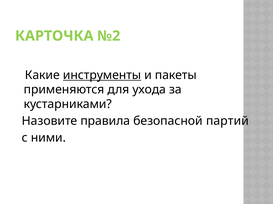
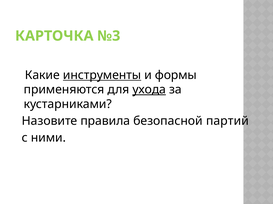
№2: №2 -> №3 (109, 36)
пакеты: пакеты -> формы (176, 75)
ухода underline: none -> present (149, 90)
